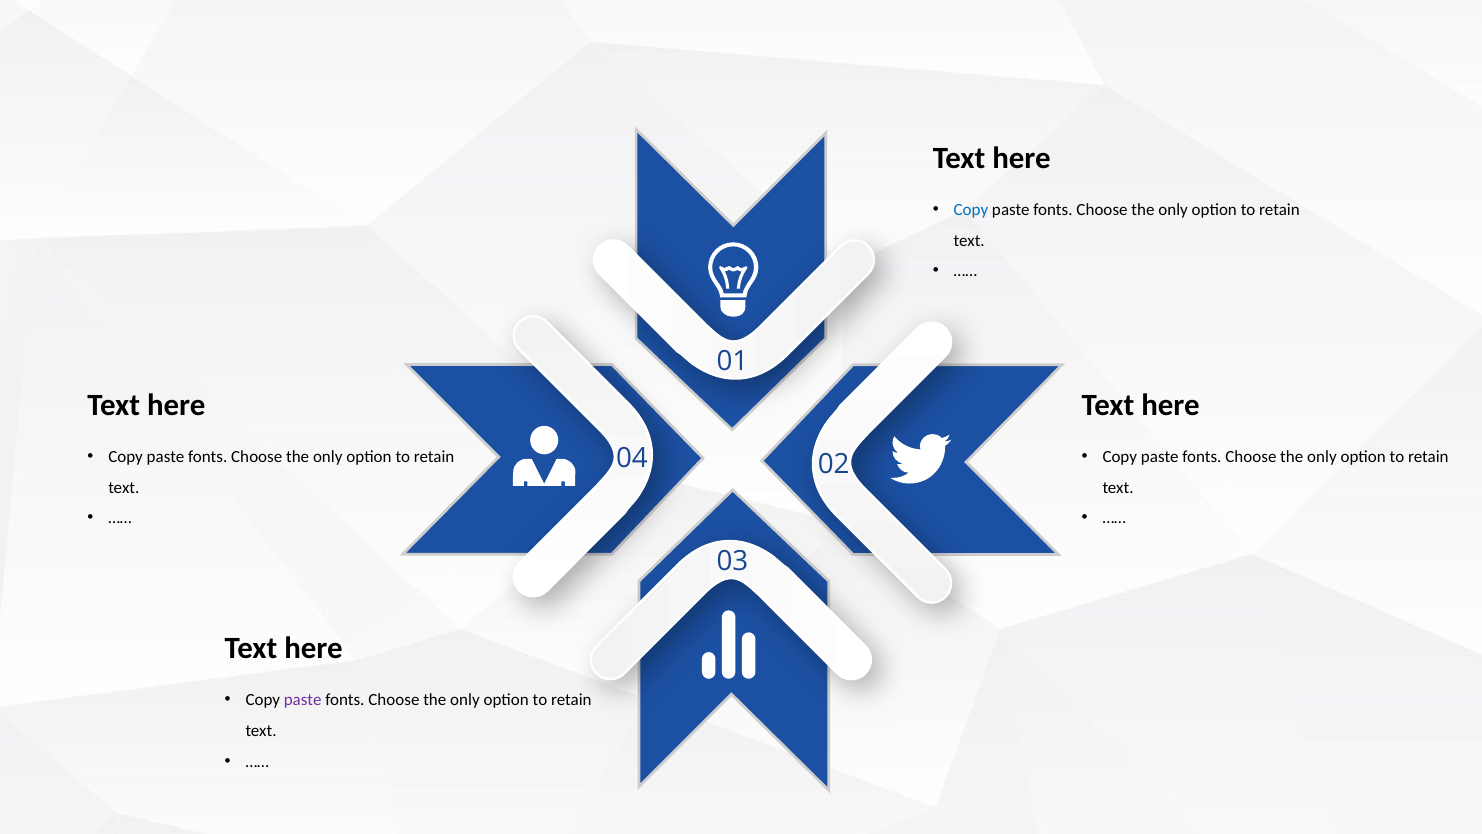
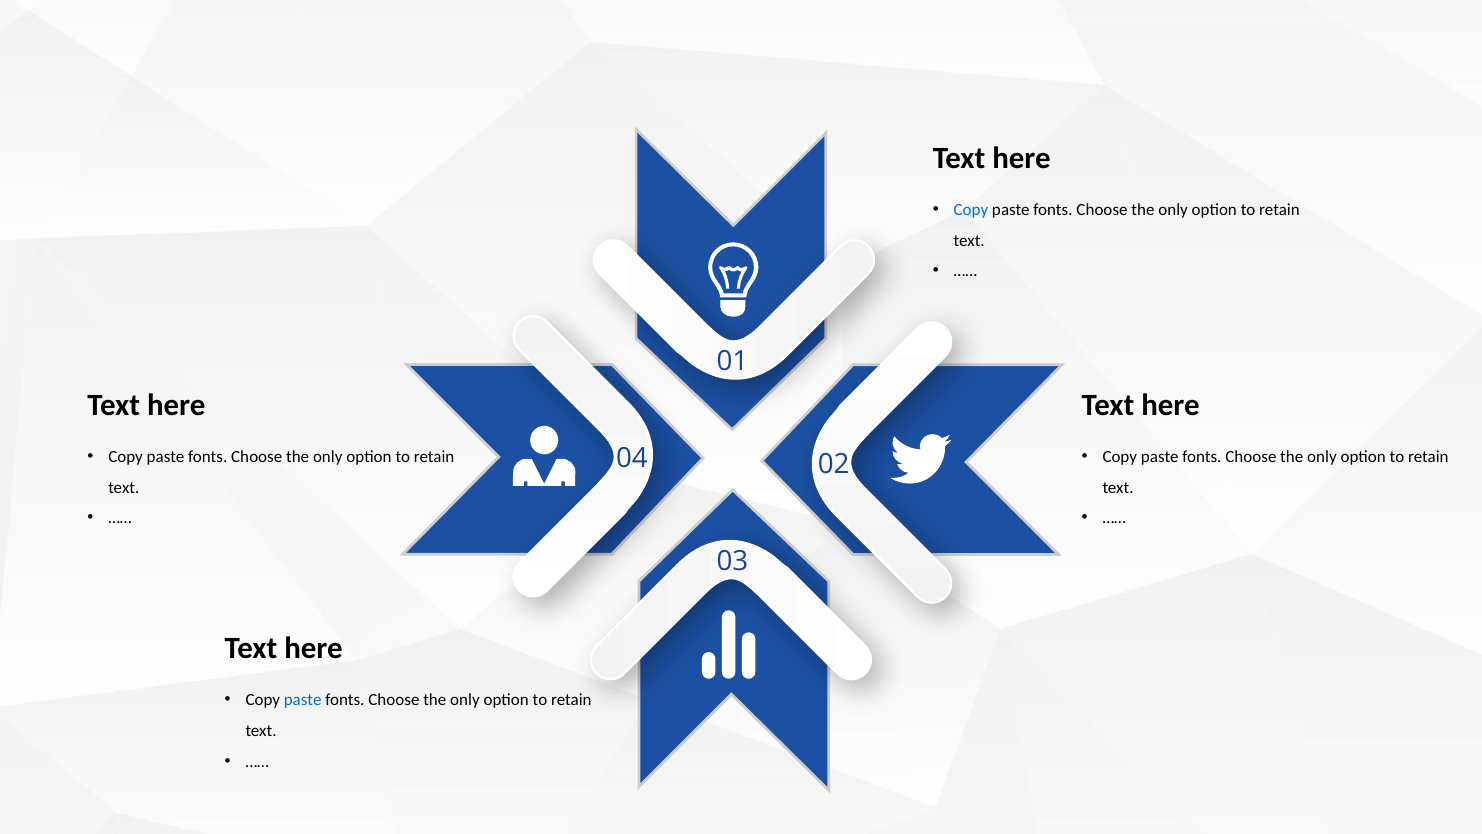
paste colour: purple -> blue (303, 700)
